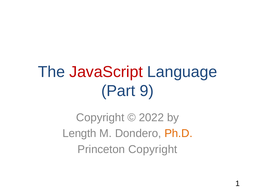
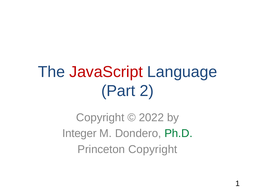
9: 9 -> 2 (147, 90)
Length: Length -> Integer (79, 133)
Ph.D colour: orange -> green (178, 133)
